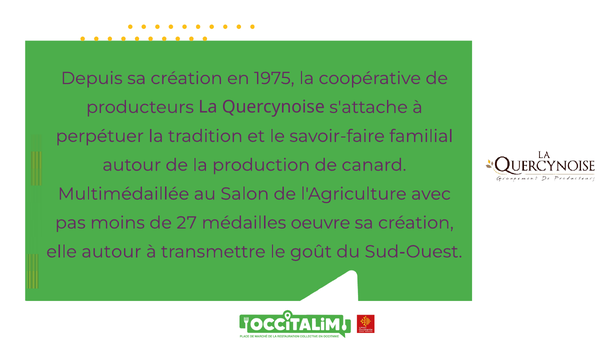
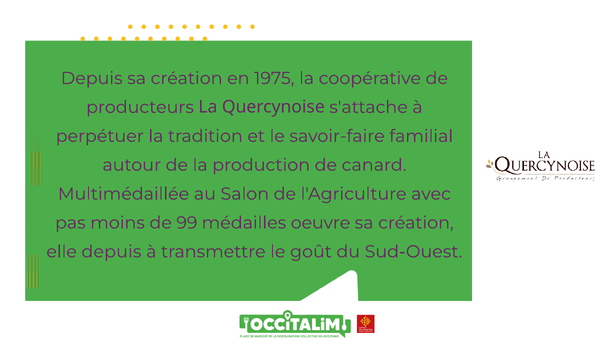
27: 27 -> 99 (187, 222)
elle autour: autour -> depuis (111, 251)
